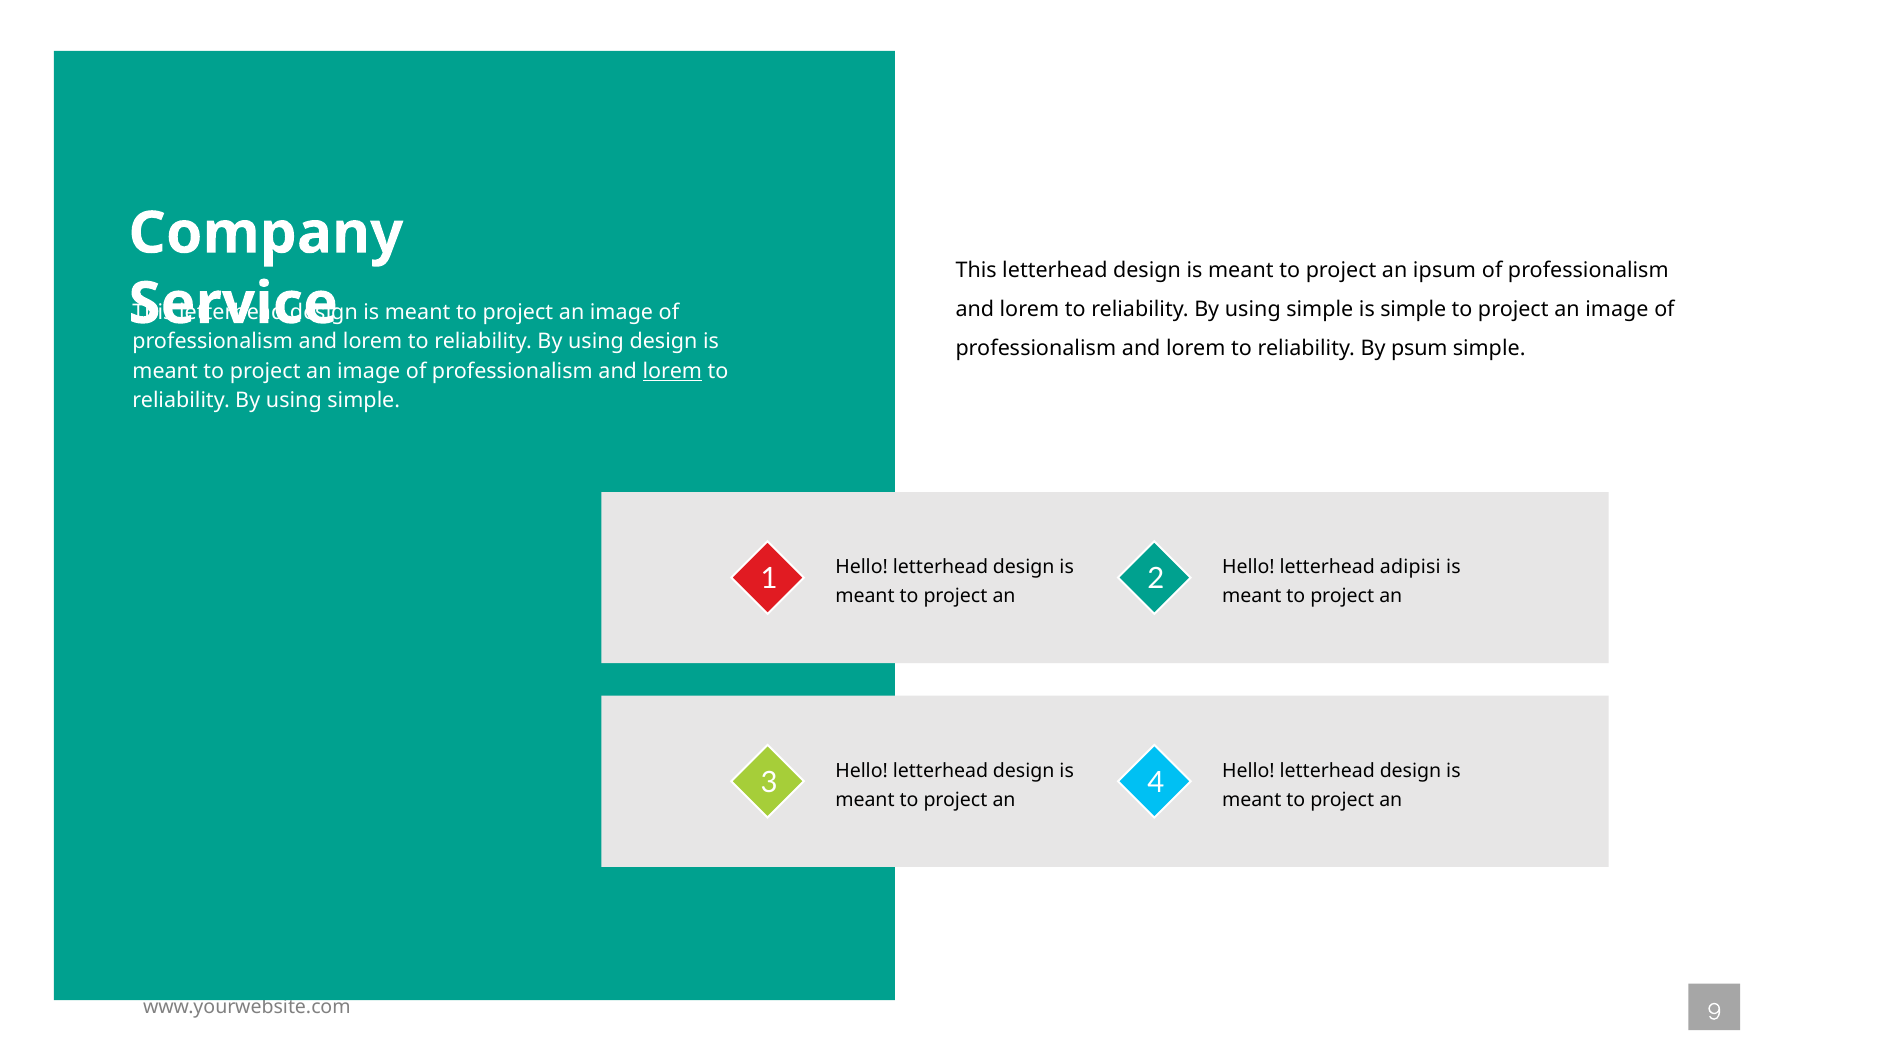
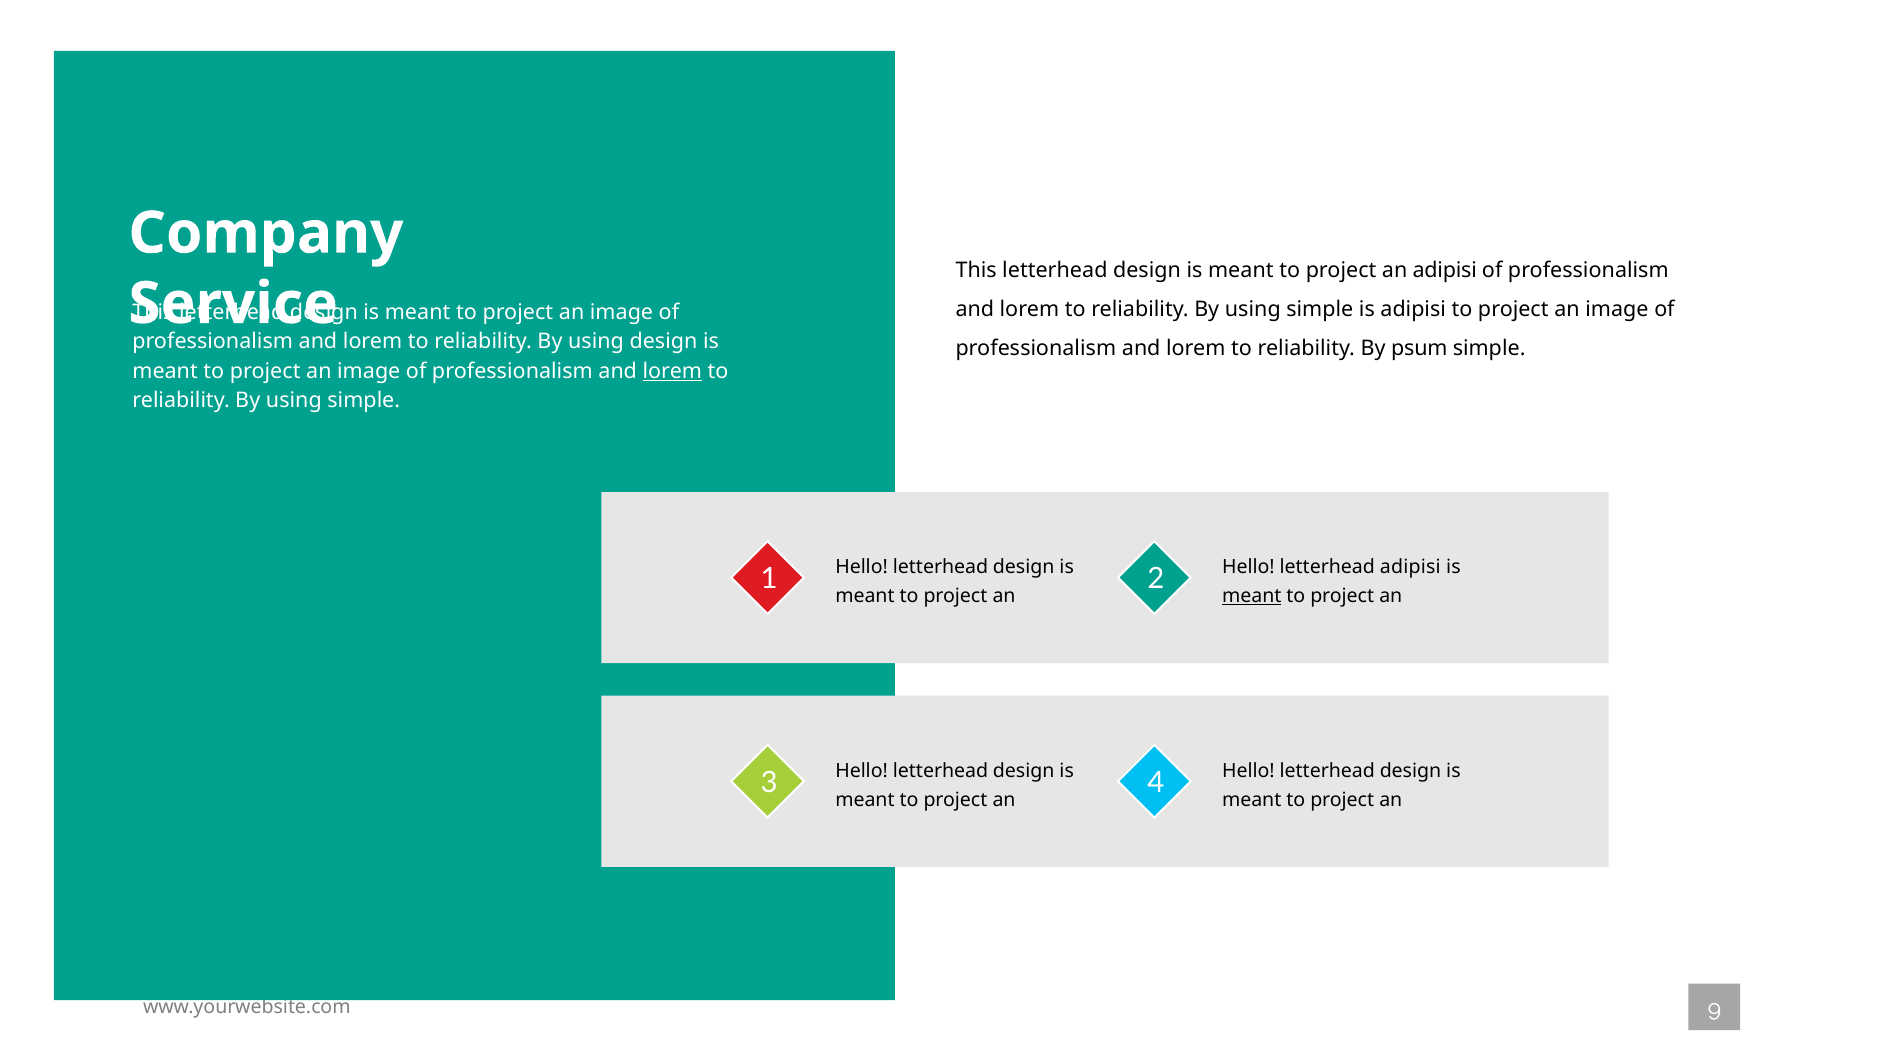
an ipsum: ipsum -> adipisi (1445, 270)
is simple: simple -> adipisi (1413, 309)
meant underline: none -> present (1252, 597)
